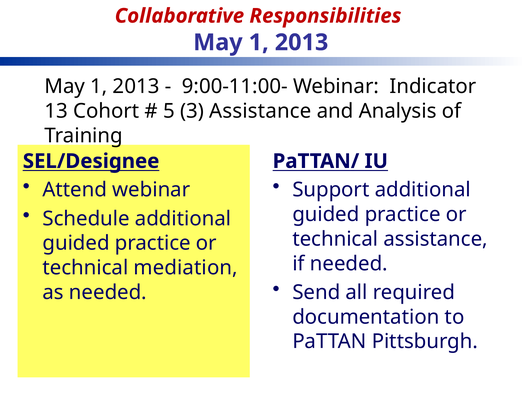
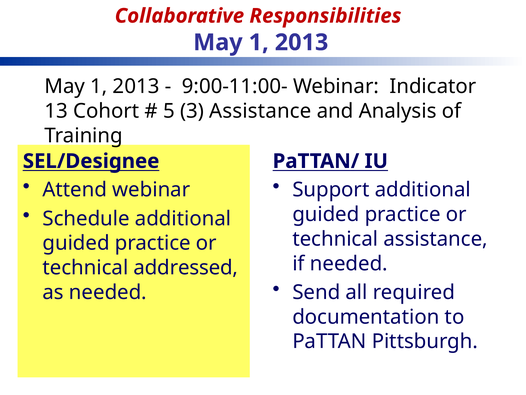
mediation: mediation -> addressed (186, 267)
